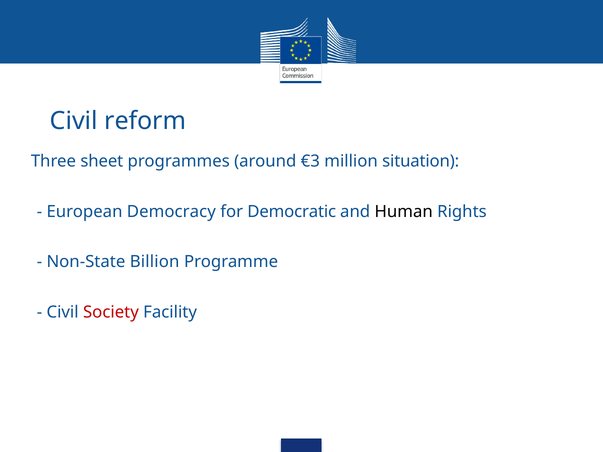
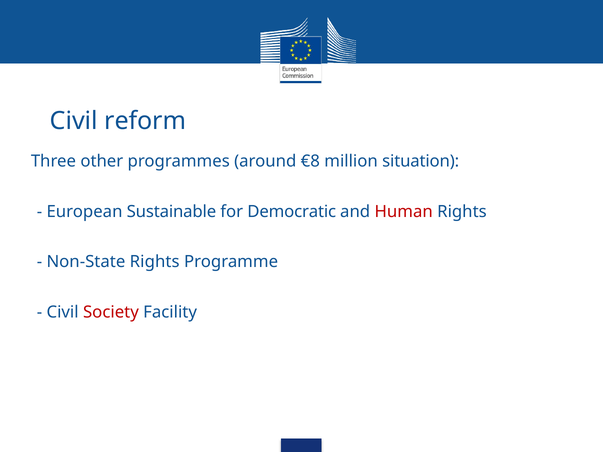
sheet: sheet -> other (102, 161)
€3: €3 -> €8 (310, 161)
Democracy: Democracy -> Sustainable (171, 212)
Human colour: black -> red (404, 212)
Non-State Billion: Billion -> Rights (155, 262)
